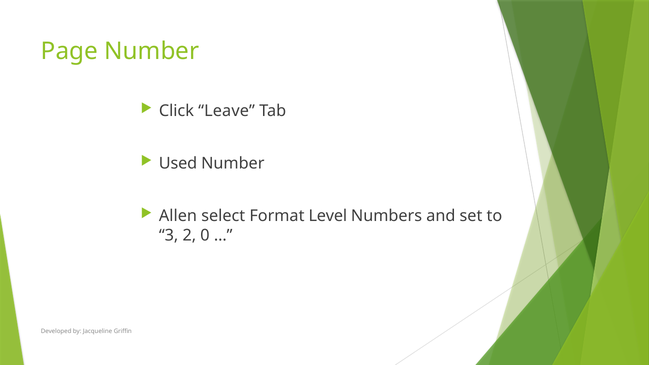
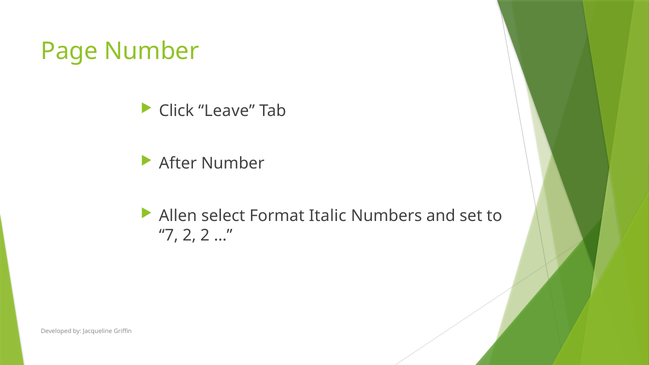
Used: Used -> After (178, 163)
Level: Level -> Italic (328, 216)
3: 3 -> 7 (169, 235)
2 0: 0 -> 2 (205, 235)
